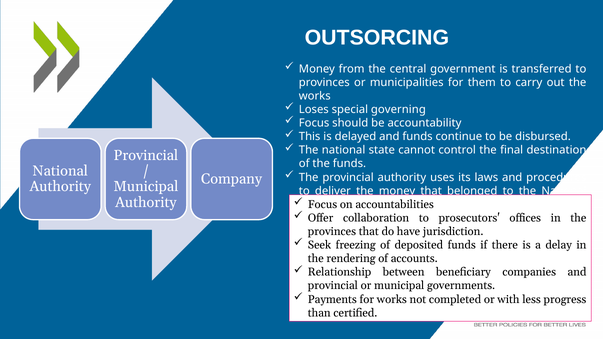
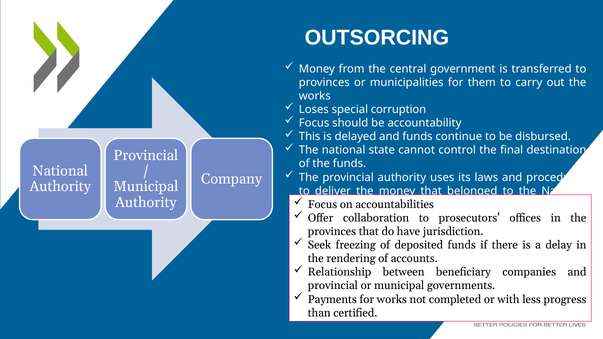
governing: governing -> corruption (398, 110)
